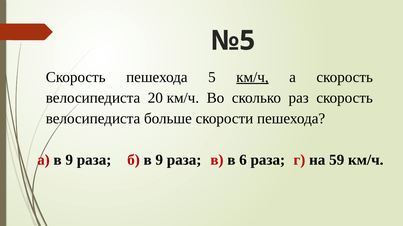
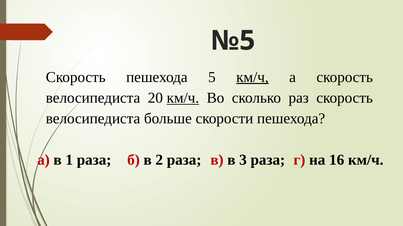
км/ч underline: none -> present (183, 98)
а в 9: 9 -> 1 (69, 160)
б в 9: 9 -> 2 (159, 160)
6: 6 -> 3 (243, 160)
59: 59 -> 16 (337, 160)
